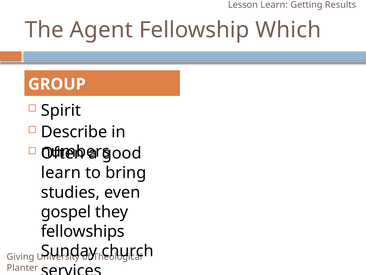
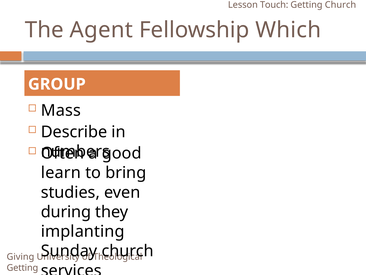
Lesson Learn: Learn -> Touch (274, 5)
Getting Results: Results -> Church (341, 5)
Spirit: Spirit -> Mass (61, 110)
gospel: gospel -> during (66, 212)
fellowships: fellowships -> implanting (83, 231)
Planter: Planter -> Getting (22, 267)
